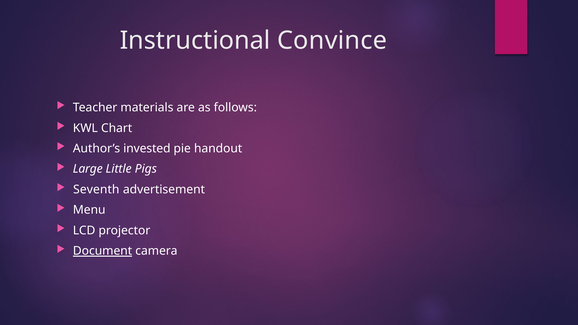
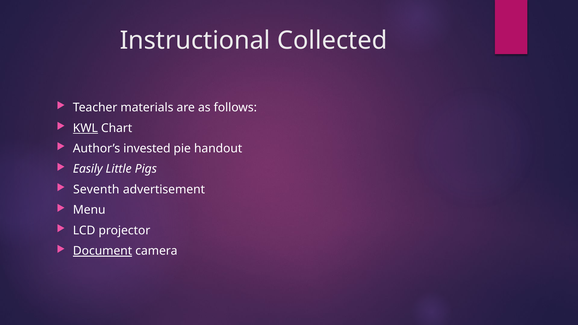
Convince: Convince -> Collected (332, 41)
KWL underline: none -> present (85, 128)
Large: Large -> Easily (88, 169)
